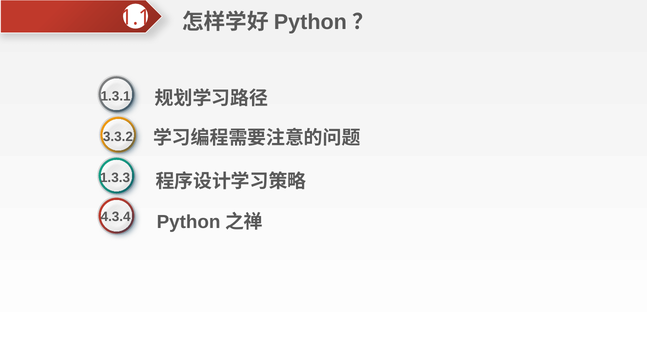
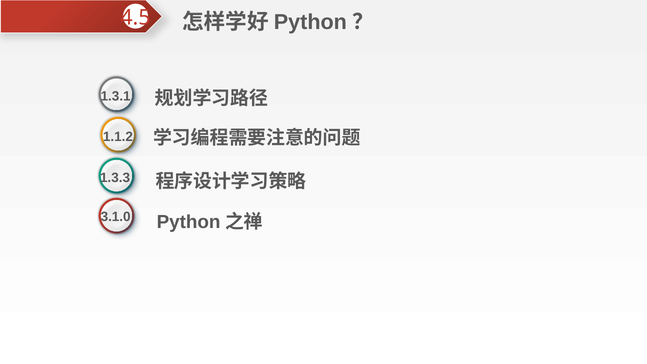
1.1: 1.1 -> 4.5 (135, 18)
3.3.2: 3.3.2 -> 1.1.2 (118, 137)
4.3.4: 4.3.4 -> 3.1.0 (116, 217)
